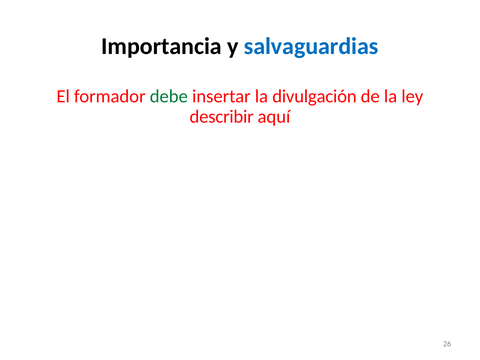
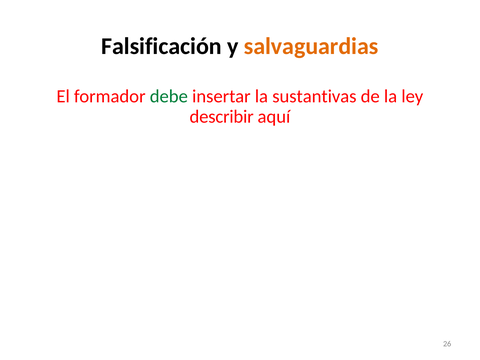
Importancia: Importancia -> Falsificación (161, 46)
salvaguardias colour: blue -> orange (311, 46)
divulgación: divulgación -> sustantivas (314, 96)
